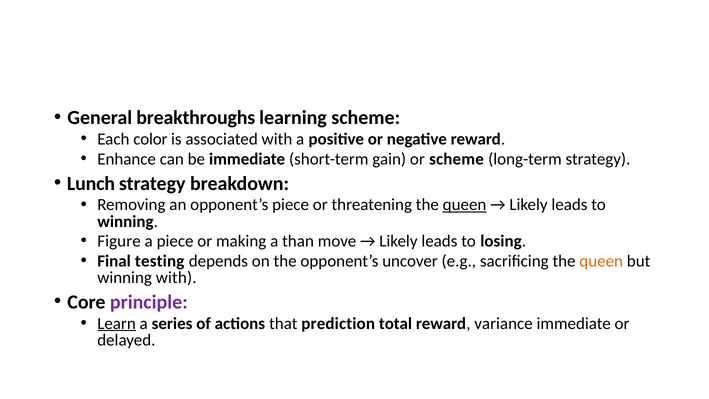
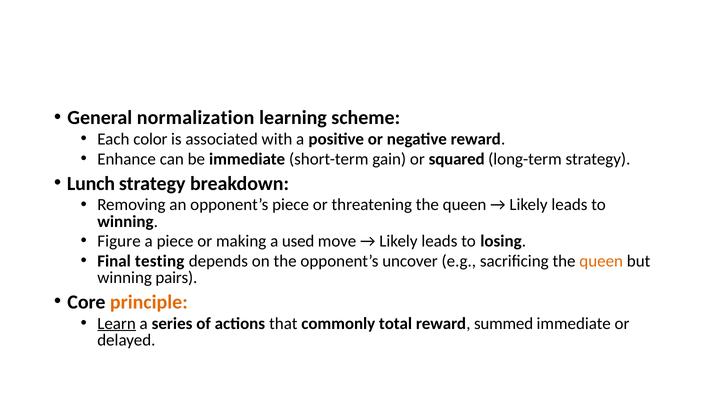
breakthroughs: breakthroughs -> normalization (196, 118)
or scheme: scheme -> squared (457, 159)
queen underline: present -> none (465, 205)
than: than -> used (298, 241)
winning with: with -> pairs (176, 277)
principle colour: purple -> orange (149, 302)
prediction: prediction -> commonly (338, 323)
variance: variance -> summed (504, 323)
